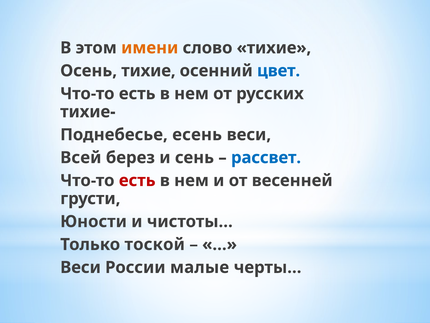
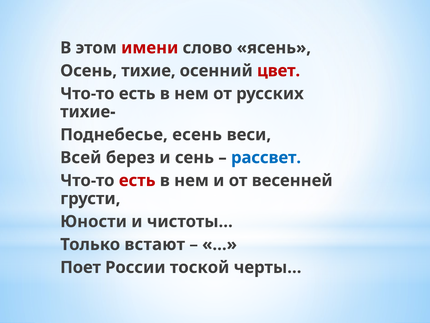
имени colour: orange -> red (150, 48)
слово тихие: тихие -> ясень (274, 48)
цвет colour: blue -> red (279, 71)
тоской: тоской -> встают (155, 244)
Веси: Веси -> Поет (81, 267)
малые: малые -> тоской (200, 267)
